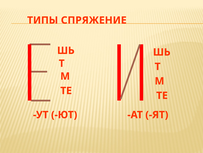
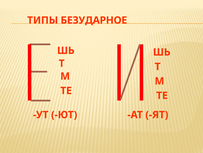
СПРЯЖЕНИЕ: СПРЯЖЕНИЕ -> БЕЗУДАРНОЕ (94, 20)
